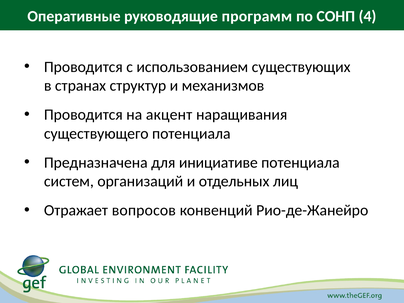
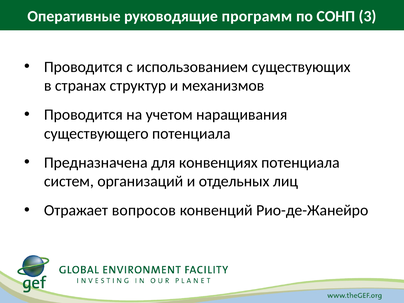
4: 4 -> 3 (368, 16)
акцент: акцент -> учетом (169, 115)
инициативе: инициативе -> конвенциях (218, 163)
